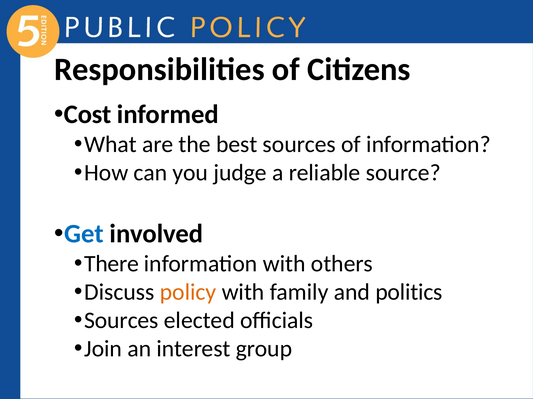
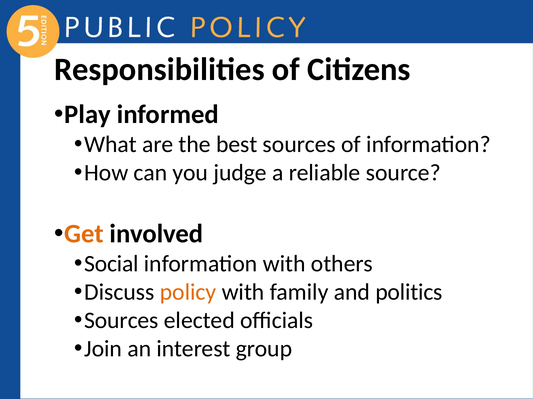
Cost: Cost -> Play (88, 115)
Get colour: blue -> orange (84, 234)
There: There -> Social (111, 264)
